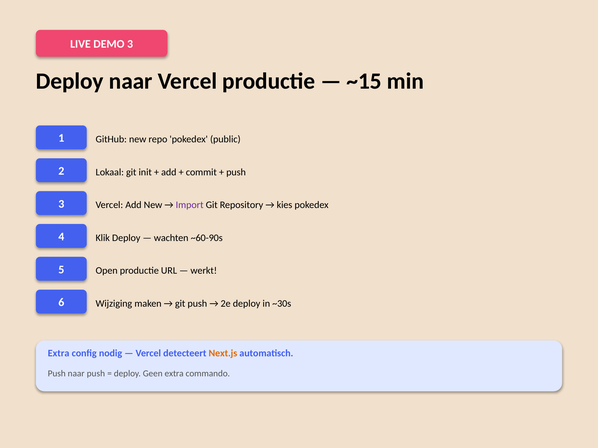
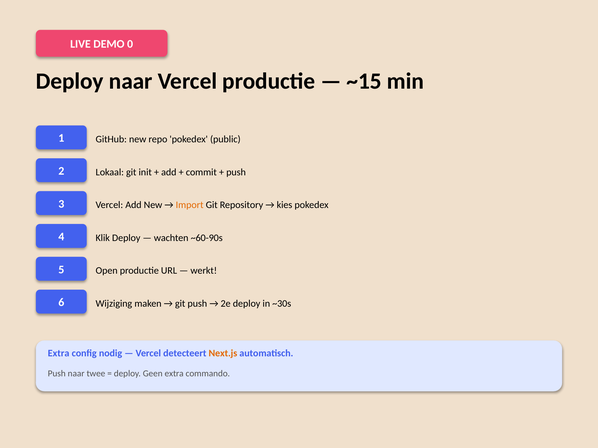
DEMO 3: 3 -> 0 (130, 44)
Import colour: purple -> orange (190, 205)
naar push: push -> twee (96, 374)
